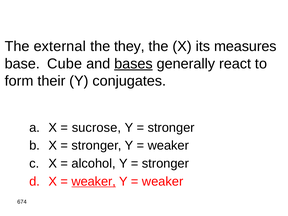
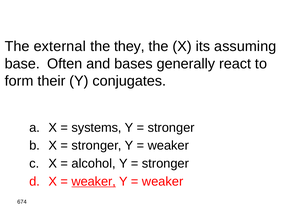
measures: measures -> assuming (245, 46)
Cube: Cube -> Often (65, 64)
bases underline: present -> none (133, 64)
sucrose: sucrose -> systems (97, 128)
